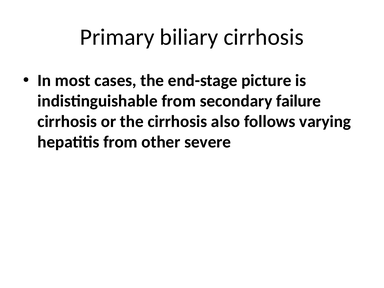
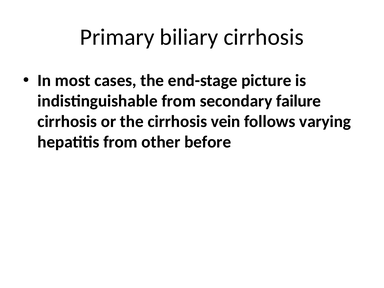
also: also -> vein (226, 122)
severe: severe -> before (208, 142)
